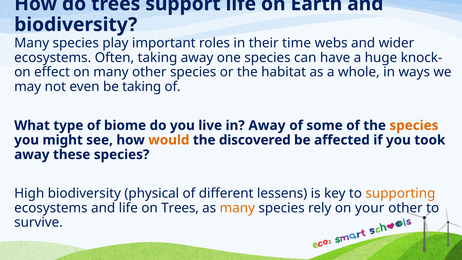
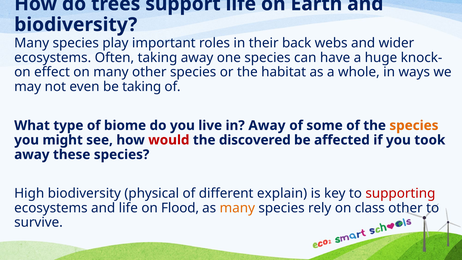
time: time -> back (297, 43)
would colour: orange -> red (169, 140)
lessens: lessens -> explain (282, 193)
supporting colour: orange -> red (400, 193)
on Trees: Trees -> Flood (180, 208)
your: your -> class (370, 208)
